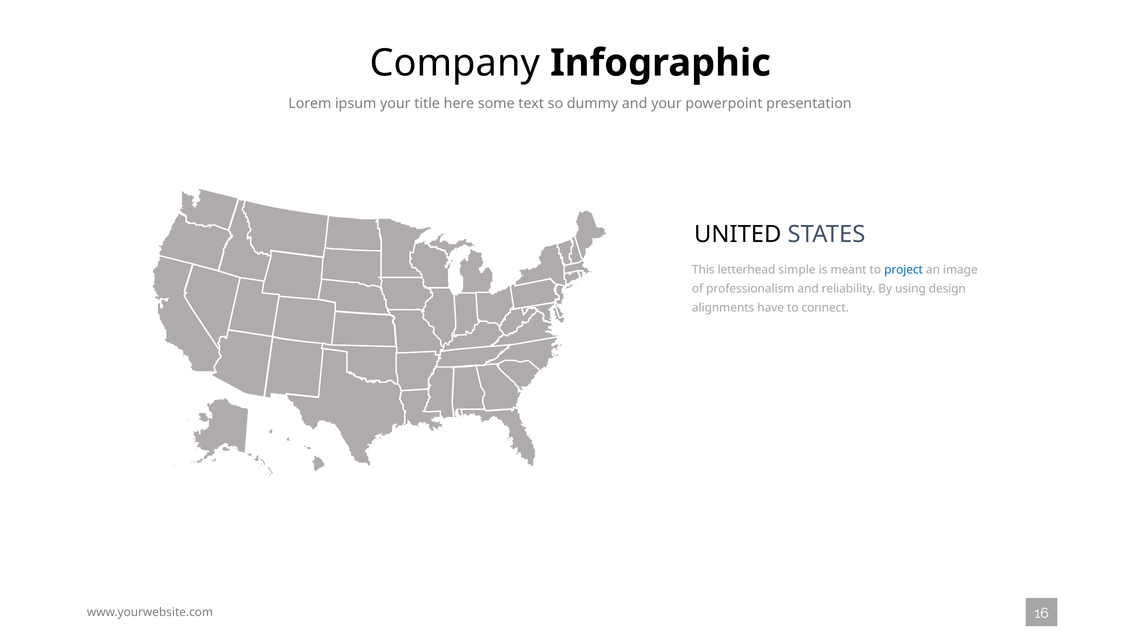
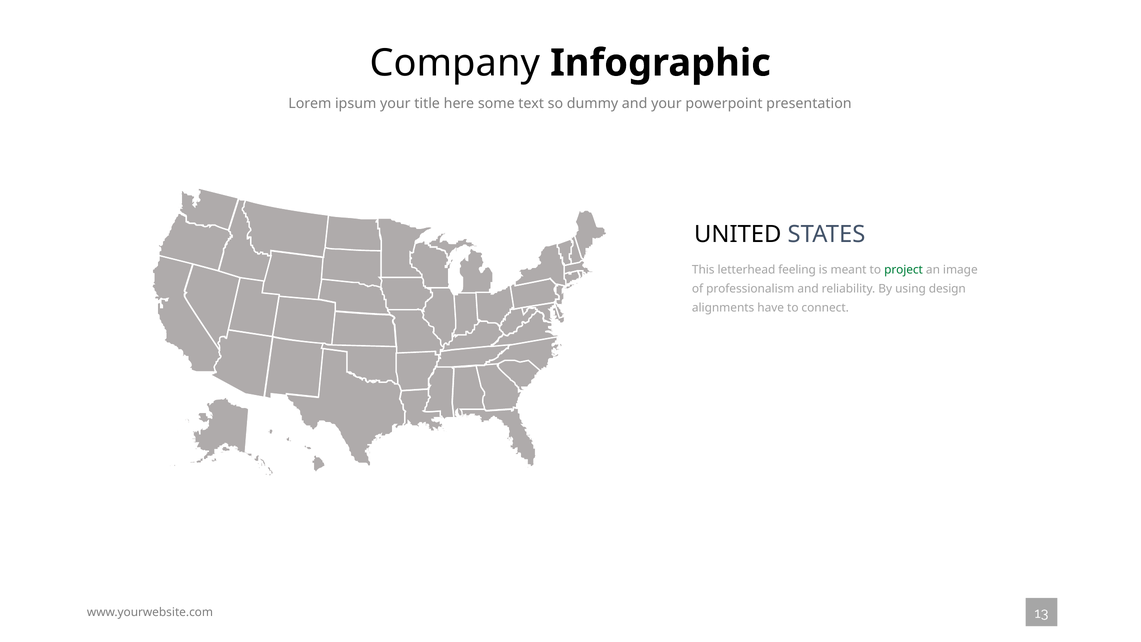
simple: simple -> feeling (797, 270)
project colour: blue -> green (904, 270)
16: 16 -> 13 (1041, 613)
